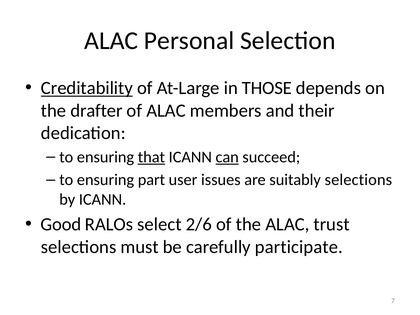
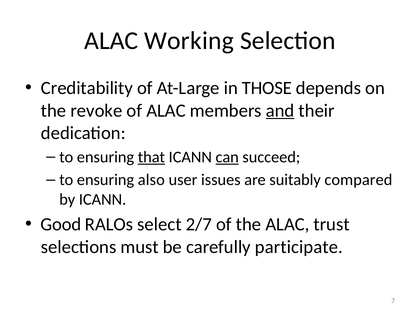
Personal: Personal -> Working (189, 41)
Creditability underline: present -> none (87, 88)
drafter: drafter -> revoke (96, 111)
and underline: none -> present (280, 111)
part: part -> also (151, 180)
suitably selections: selections -> compared (358, 180)
2/6: 2/6 -> 2/7 (199, 224)
